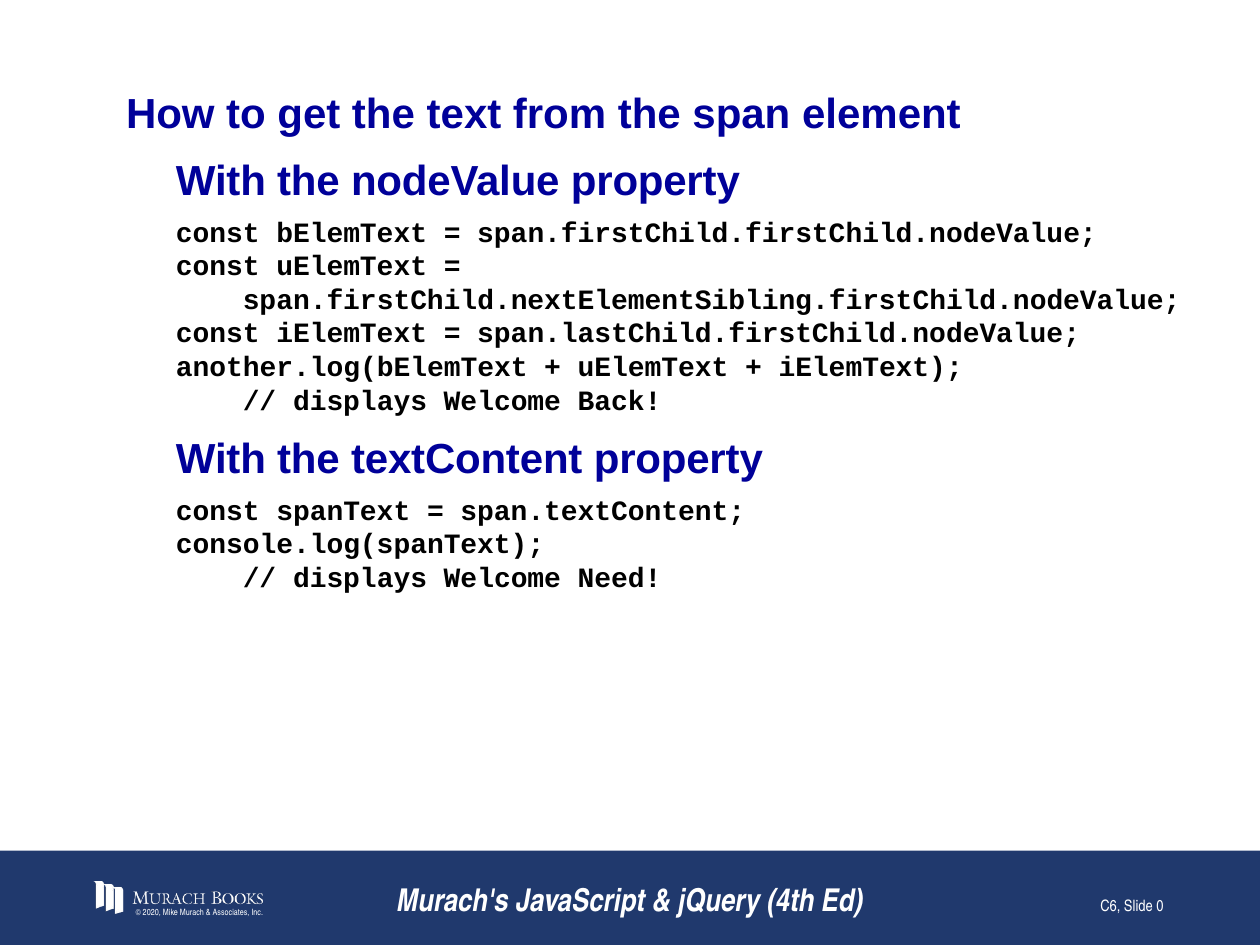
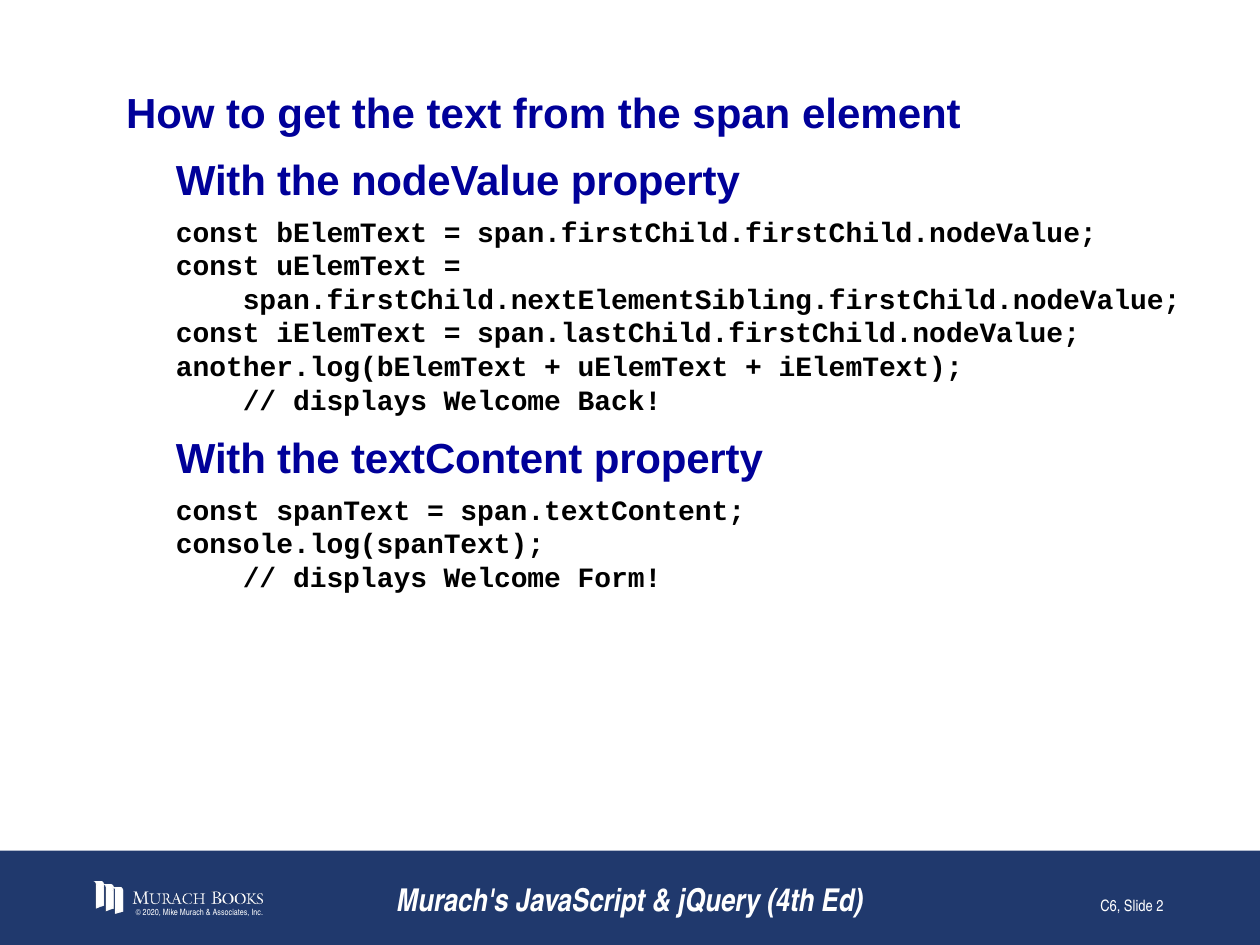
Need: Need -> Form (620, 578)
0: 0 -> 2 (1160, 907)
